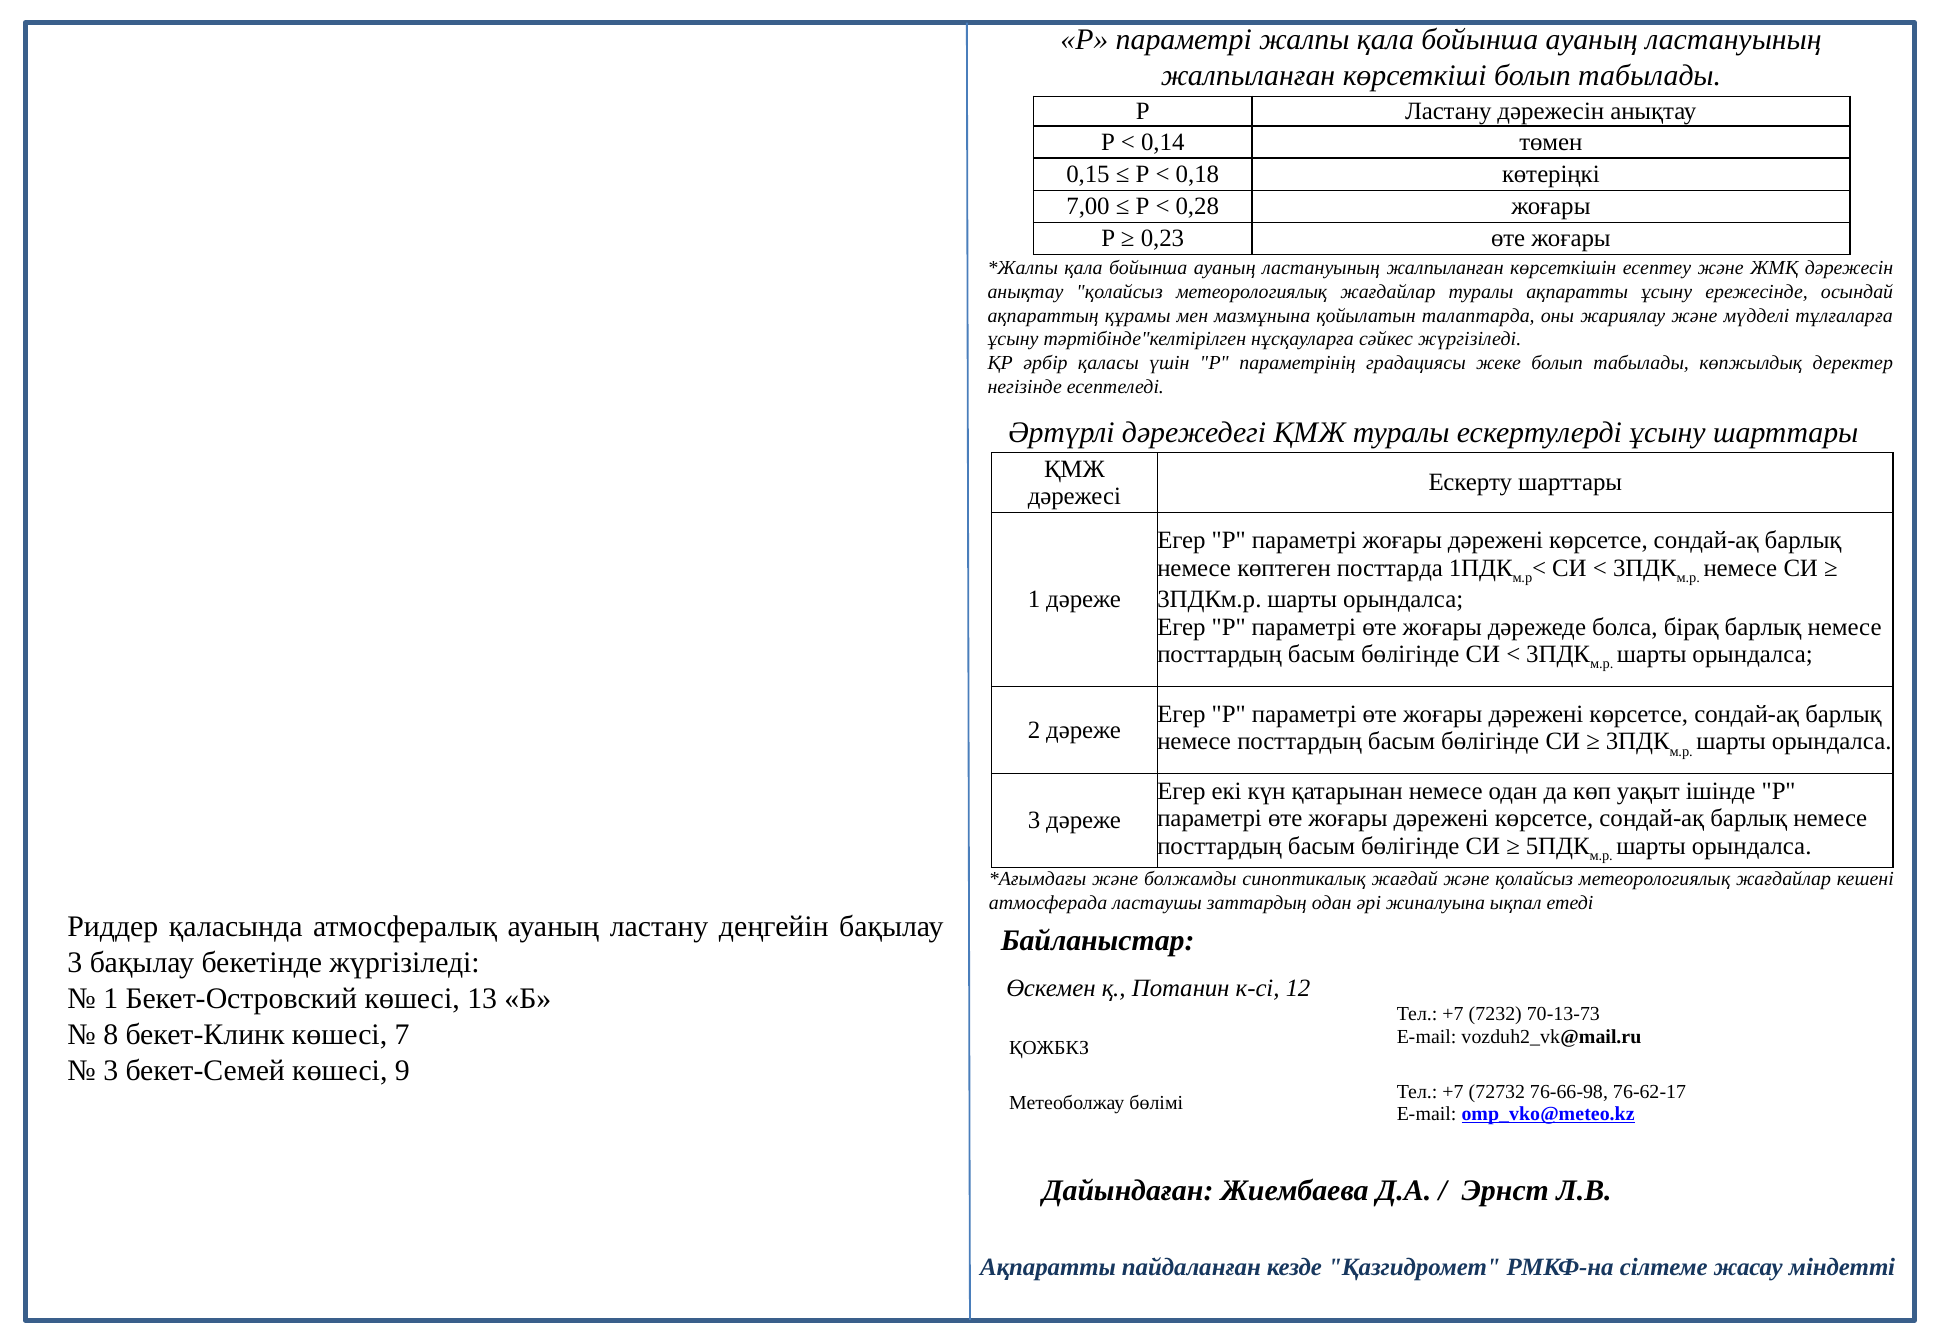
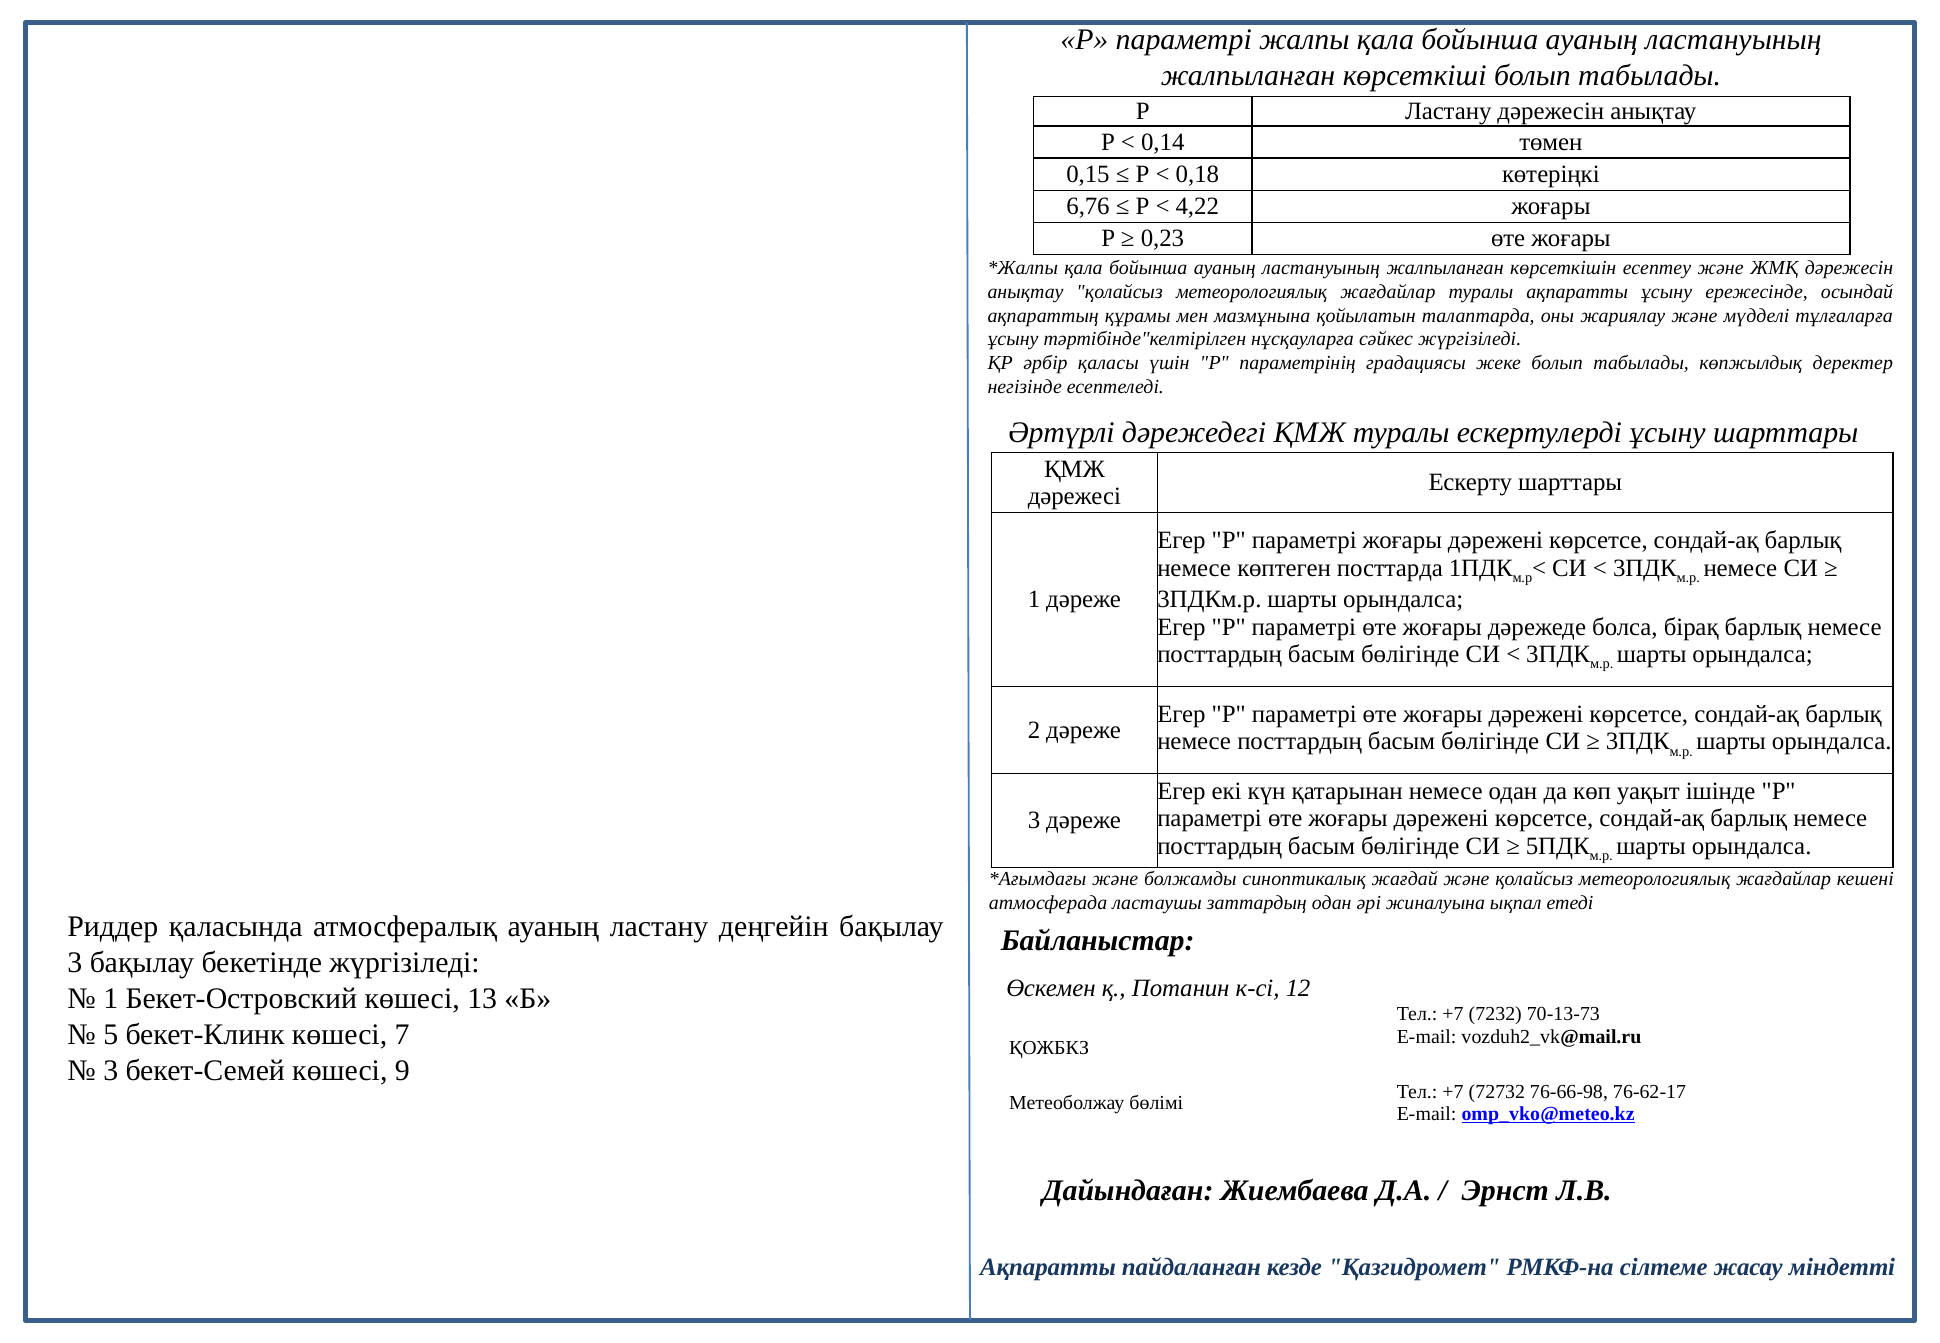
7,00: 7,00 -> 6,76 (1088, 206)
0,28: 0,28 -> 4,22 (1197, 206)
8: 8 -> 5 (111, 1035)
